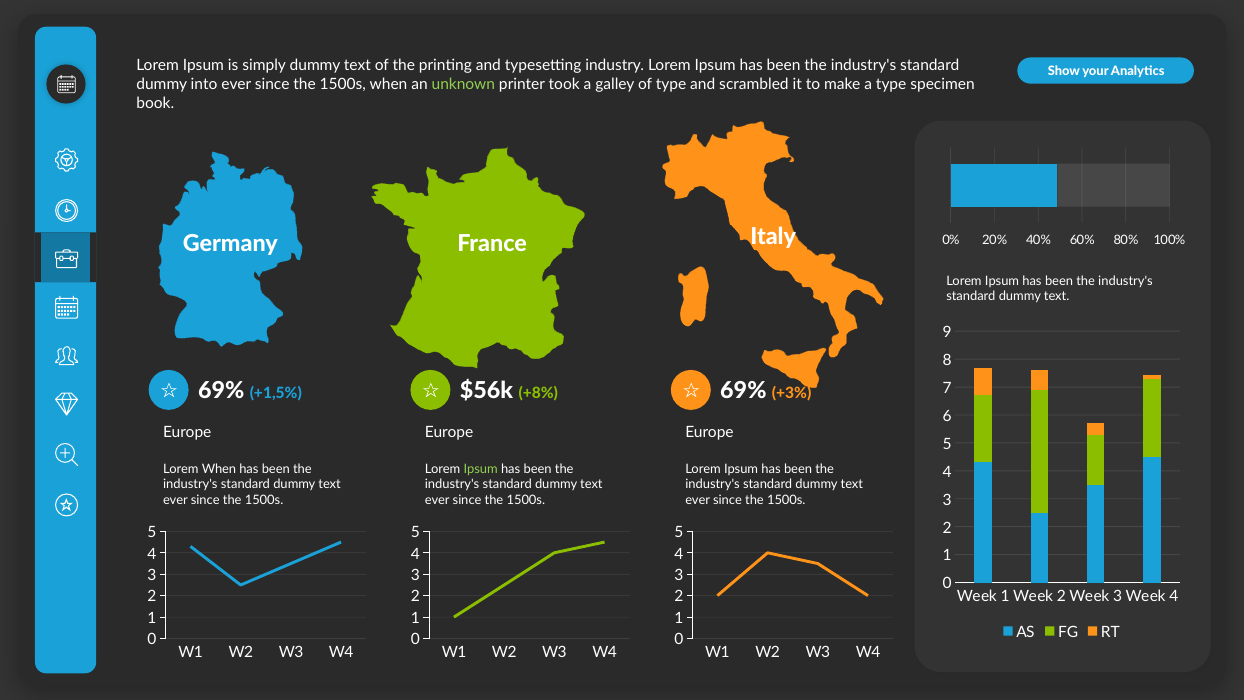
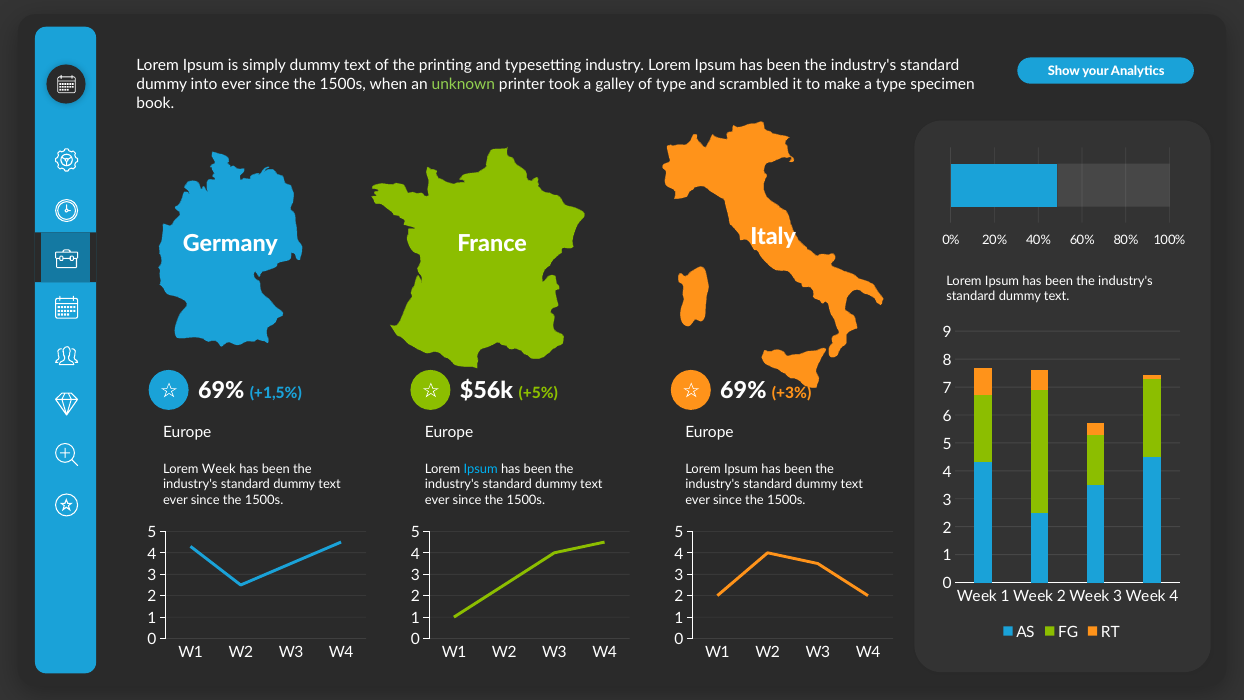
+8%: +8% -> +5% (538, 393)
Lorem When: When -> Week (219, 469)
Ipsum colour: light green -> light blue (481, 469)
